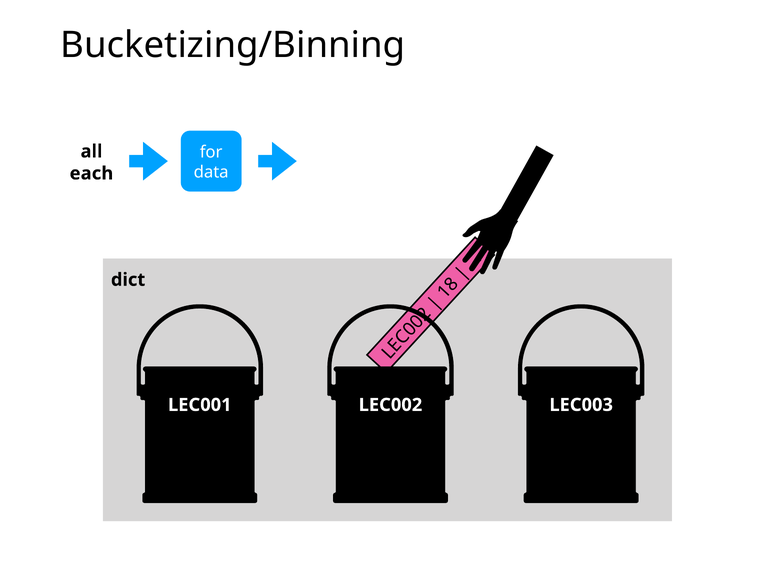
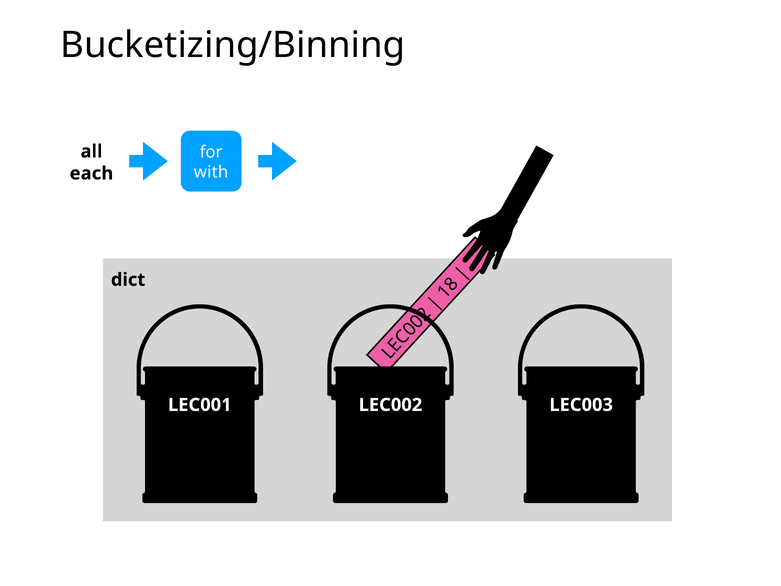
data: data -> with (211, 172)
